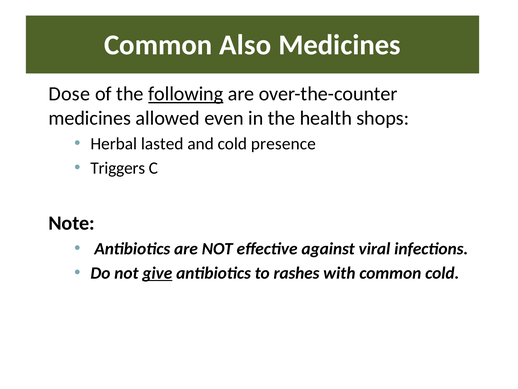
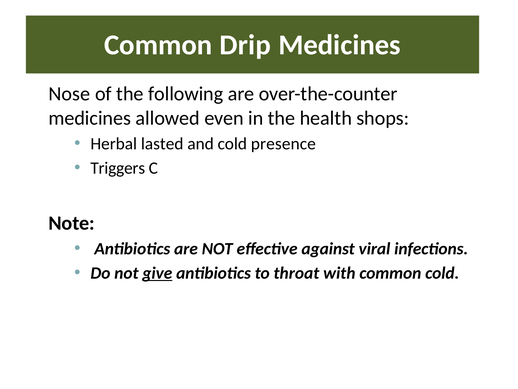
Also: Also -> Drip (245, 45)
Dose: Dose -> Nose (69, 94)
following underline: present -> none (186, 94)
rashes: rashes -> throat (296, 273)
